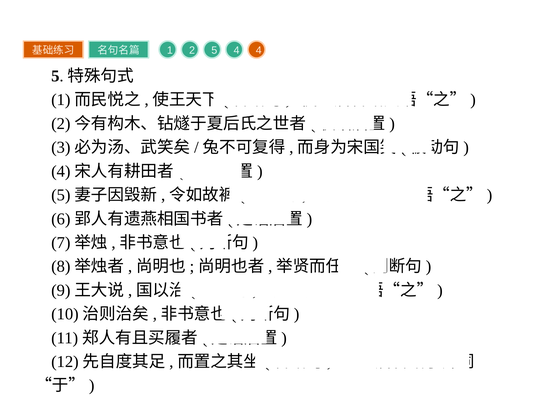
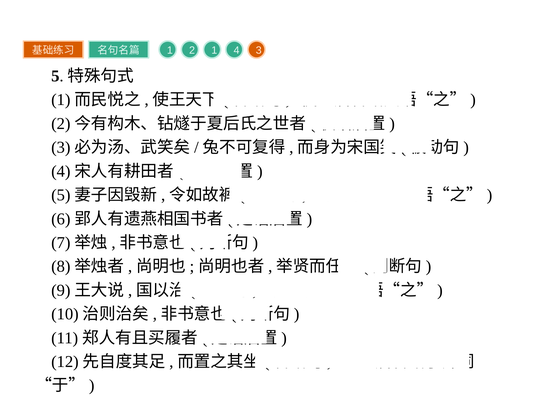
2 5: 5 -> 1 (214, 50)
4 4: 4 -> 3 (259, 50)
